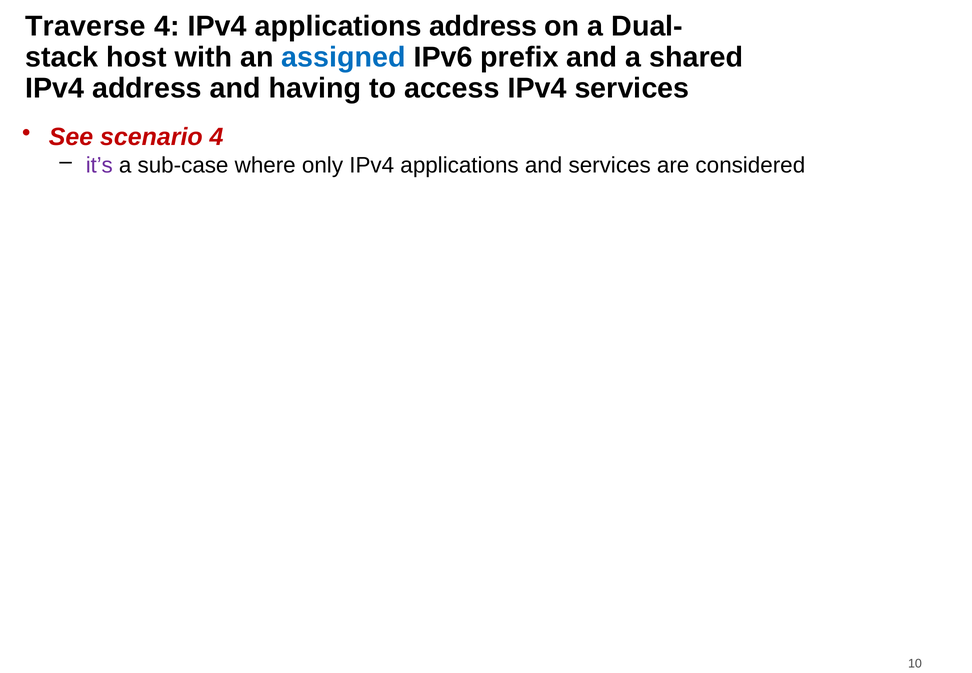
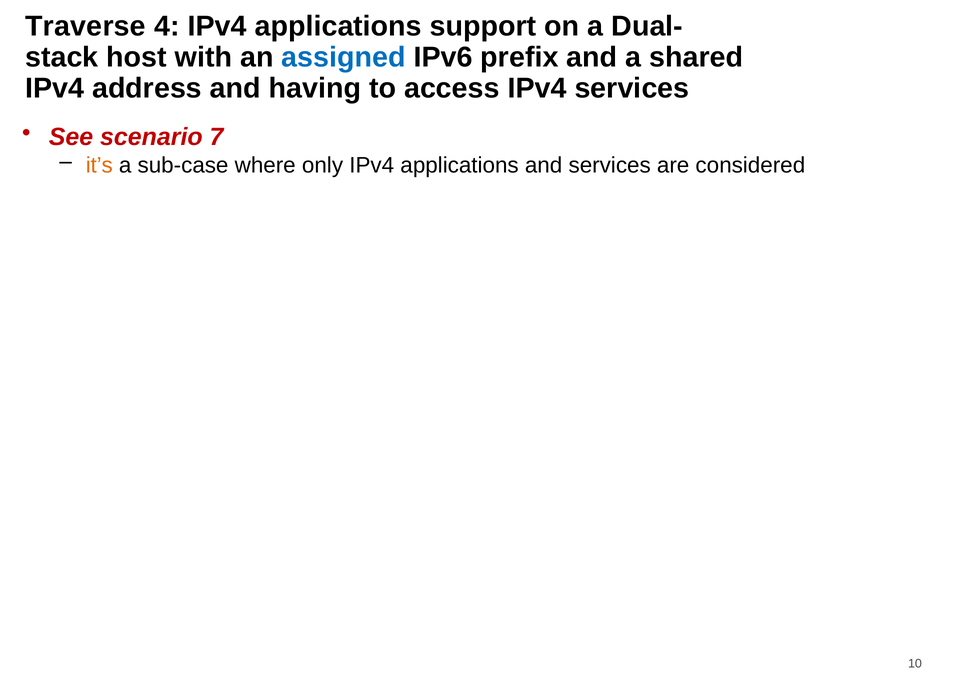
applications address: address -> support (483, 26)
scenario 4: 4 -> 7 (216, 137)
it’s colour: purple -> orange (99, 165)
